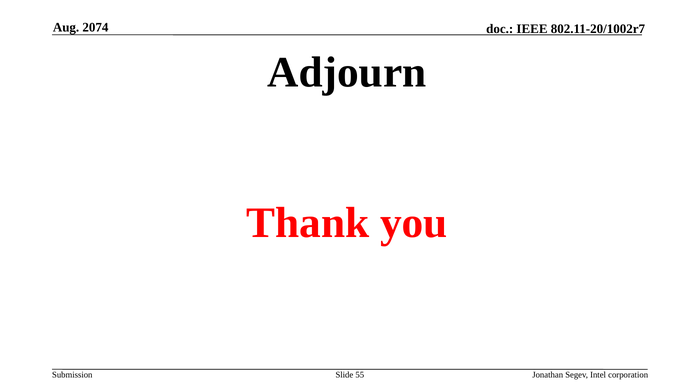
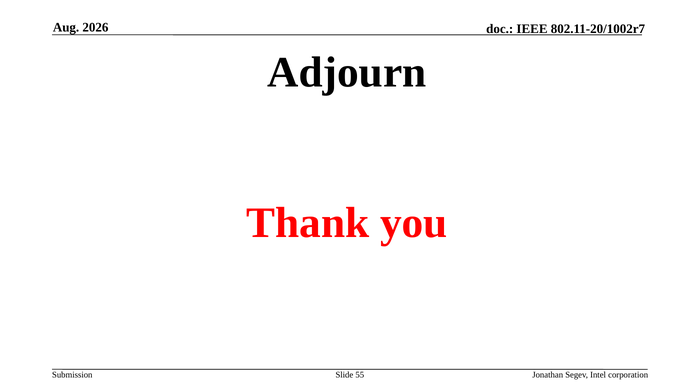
2074: 2074 -> 2026 (95, 28)
